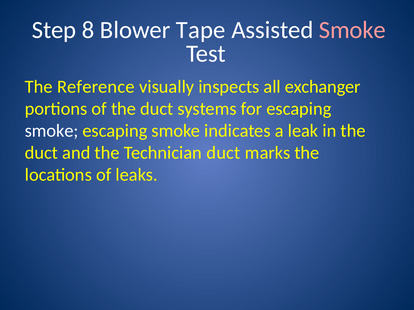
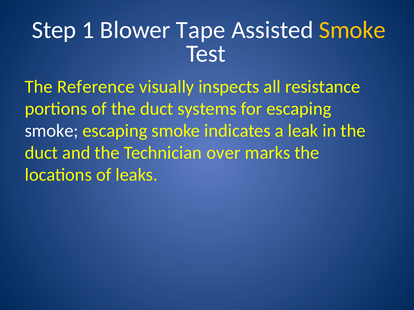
8: 8 -> 1 (88, 30)
Smoke colour: pink -> yellow (352, 30)
exchanger: exchanger -> resistance (323, 87)
Technician duct: duct -> over (223, 153)
